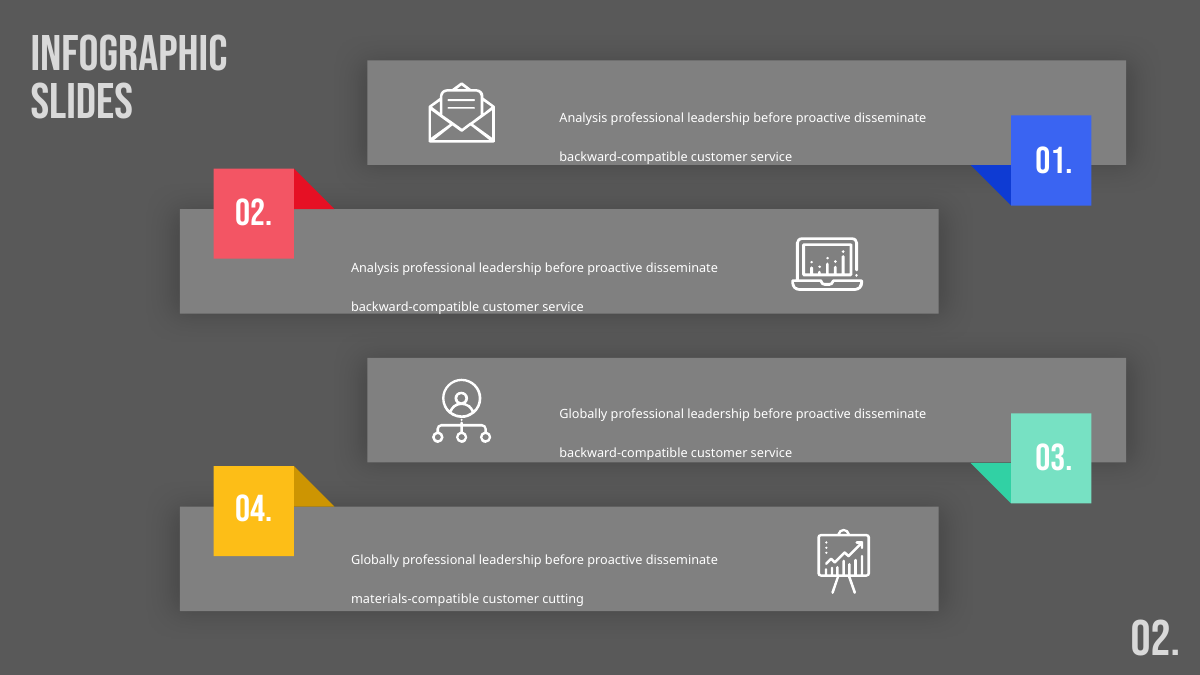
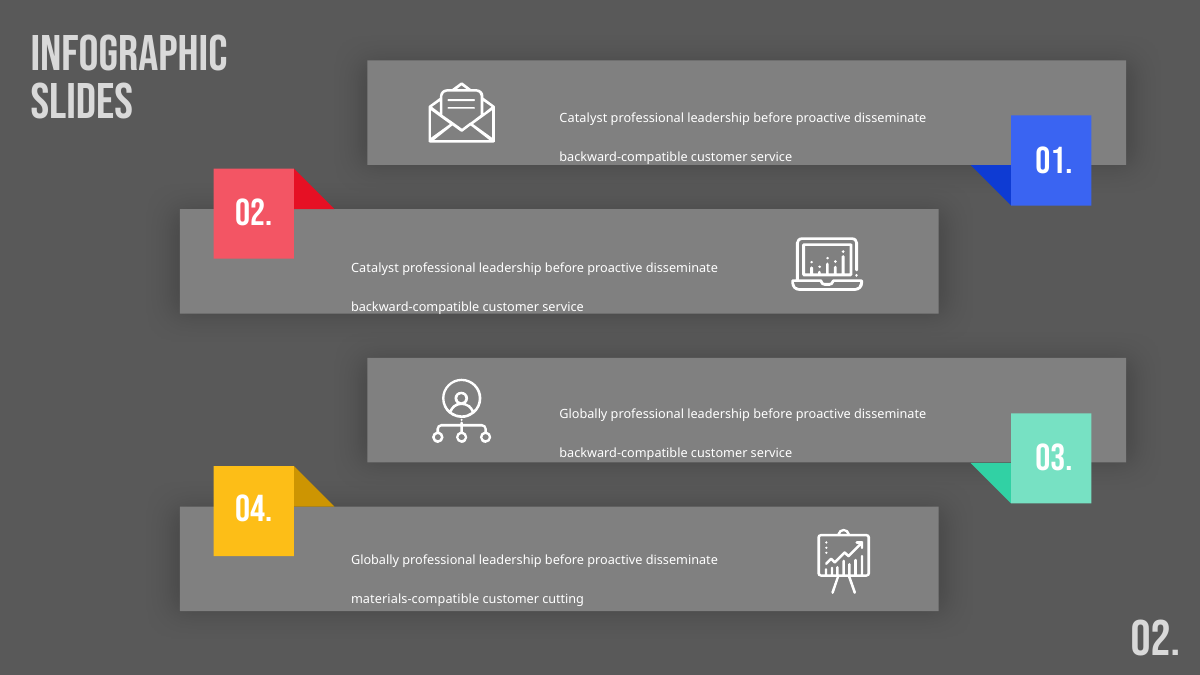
Analysis: Analysis -> Catalyst (583, 118)
Analysis: Analysis -> Catalyst (375, 268)
